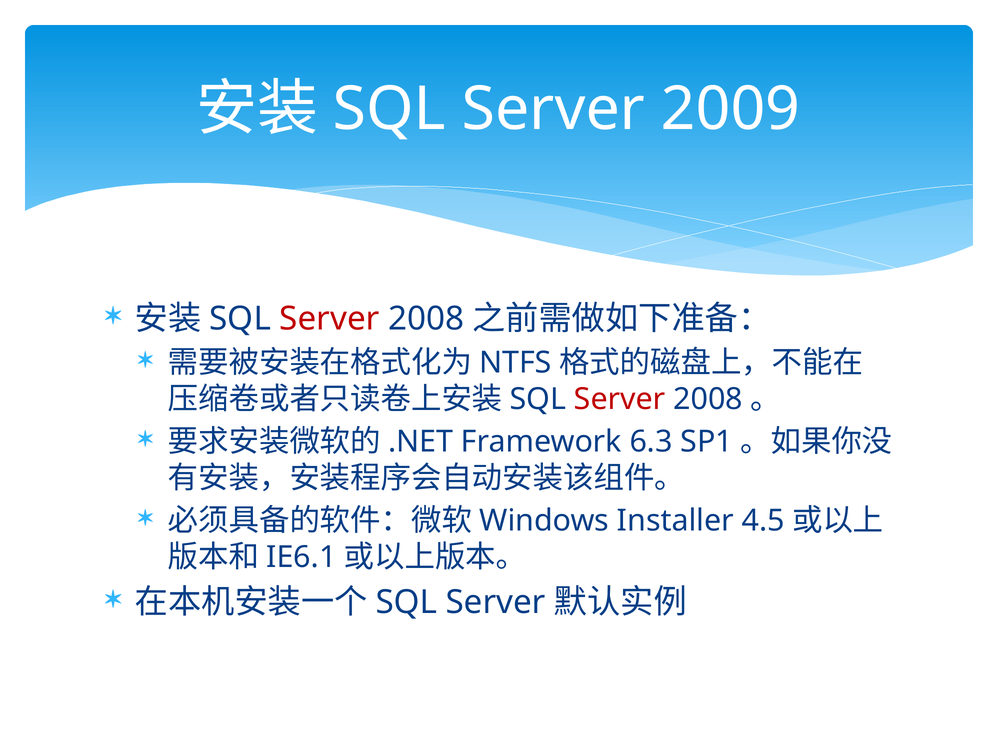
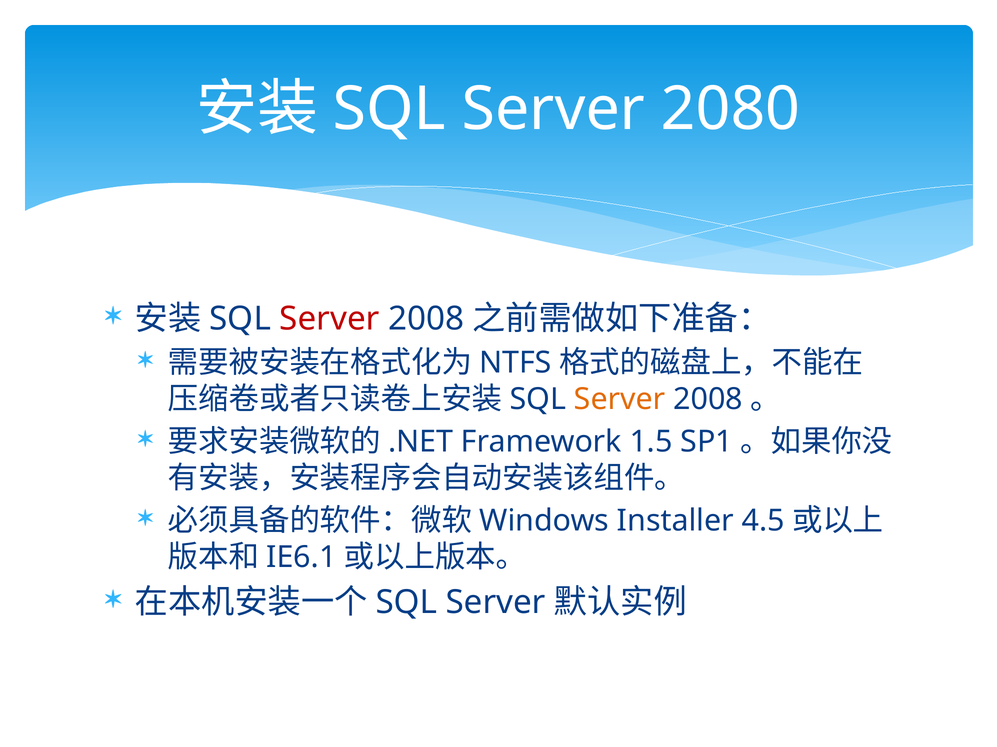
2009: 2009 -> 2080 (731, 109)
Server colour: red -> orange (620, 400)
6.3: 6.3 -> 1.5 (651, 442)
